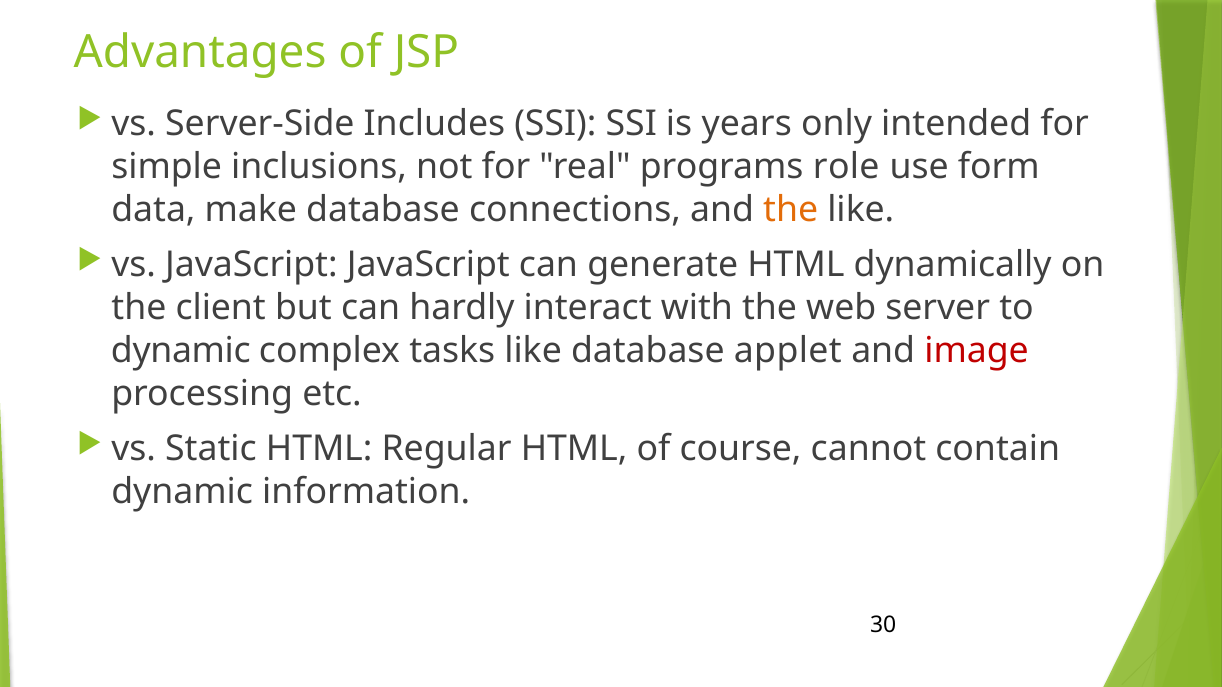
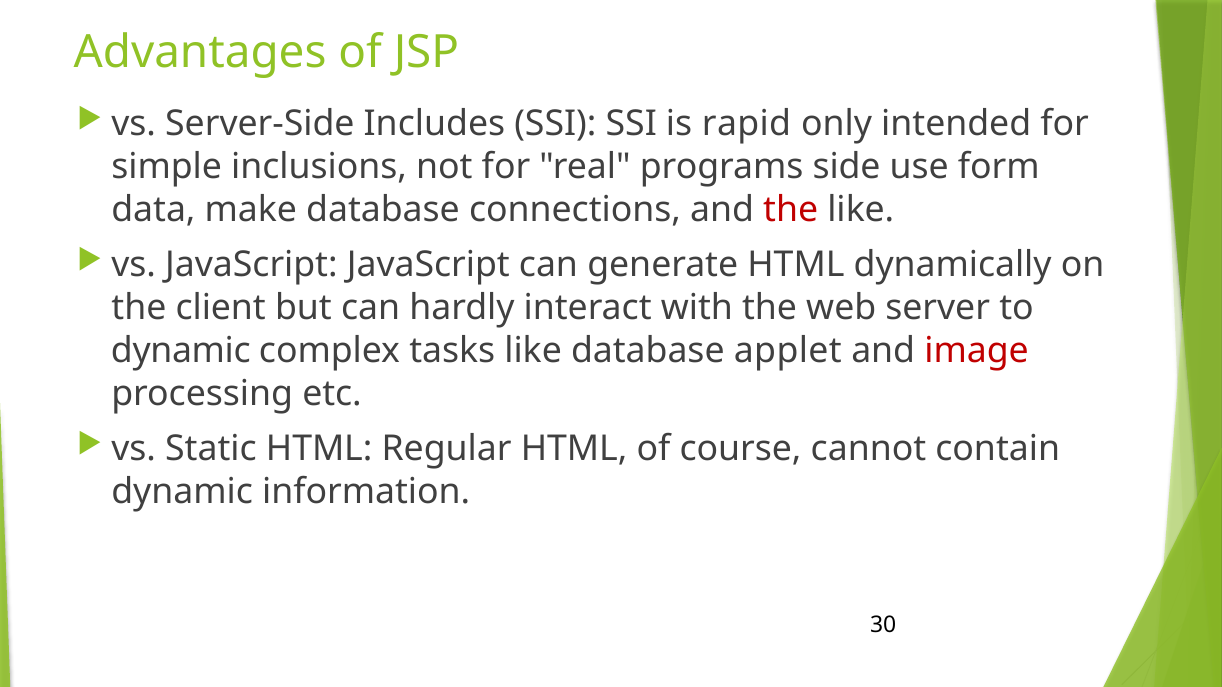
years: years -> rapid (747, 124)
role: role -> side (847, 167)
the colour: orange -> red (791, 210)
